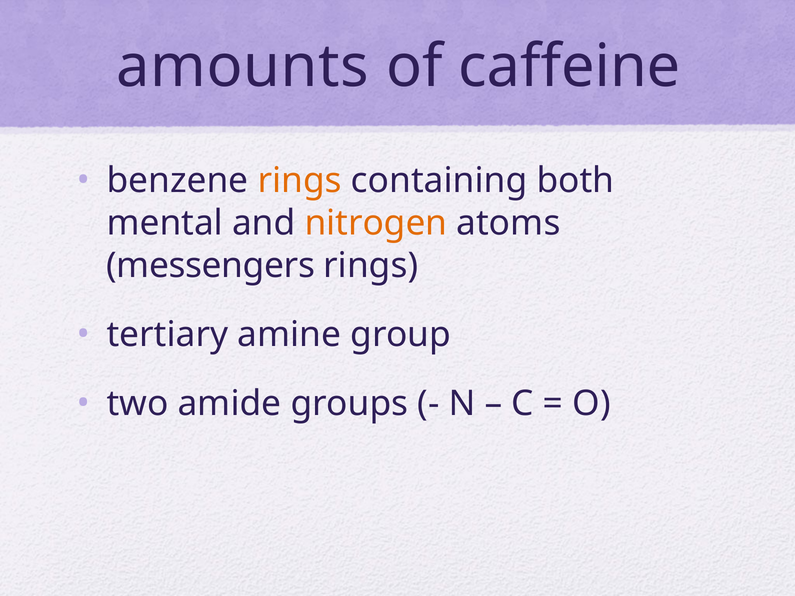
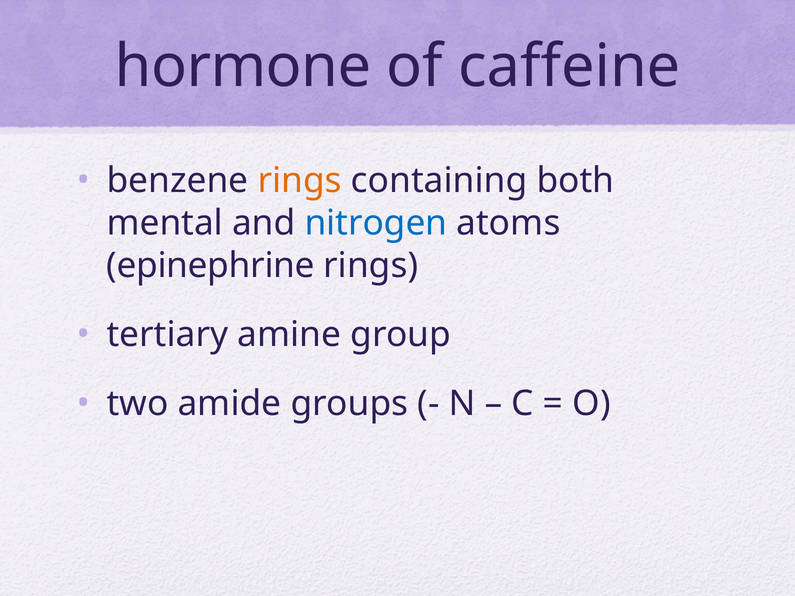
amounts: amounts -> hormone (243, 66)
nitrogen colour: orange -> blue (376, 223)
messengers: messengers -> epinephrine (211, 266)
